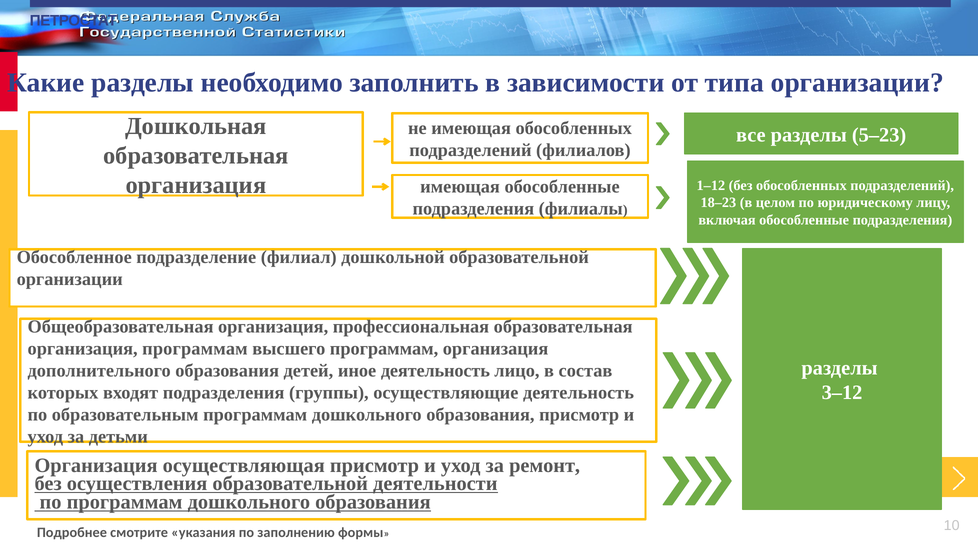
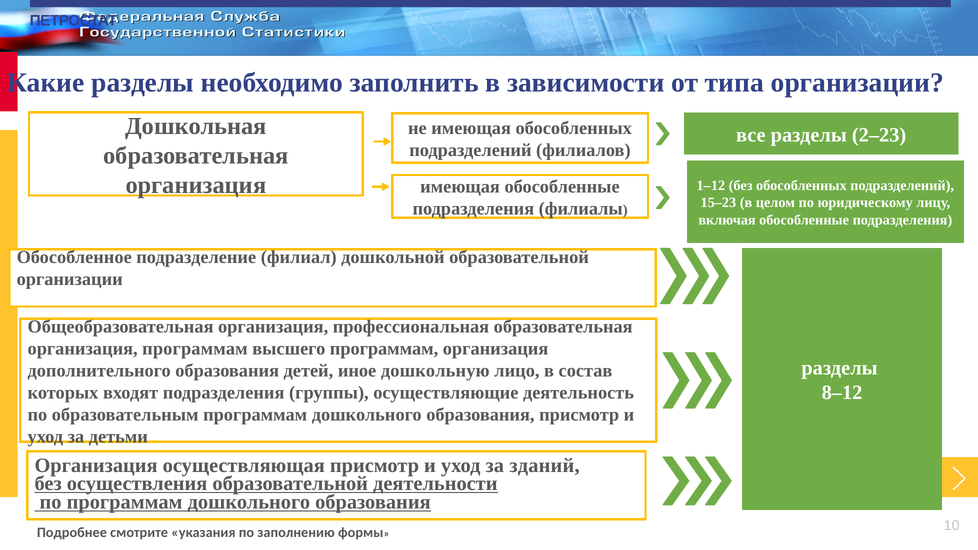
5–23: 5–23 -> 2–23 (879, 135)
18–23: 18–23 -> 15–23 (718, 203)
иное деятельность: деятельность -> дошкольную (435, 371)
3–12: 3–12 -> 8–12 (842, 393)
ремонт: ремонт -> зданий (544, 465)
